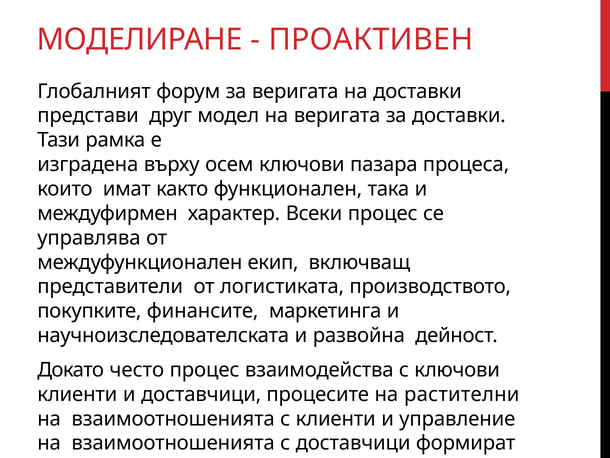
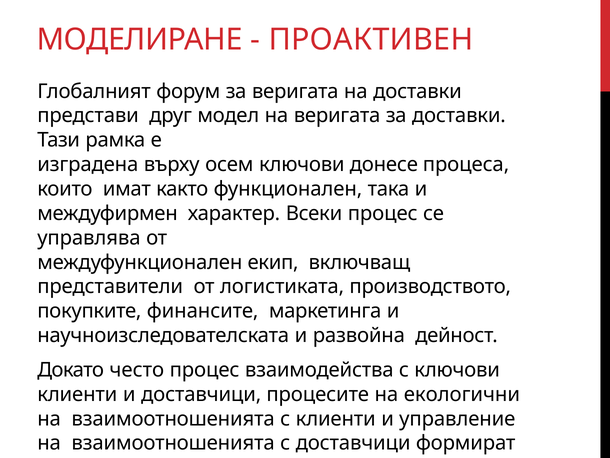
пазара: пазара -> донесе (384, 164)
растителни: растителни -> екологични (462, 394)
